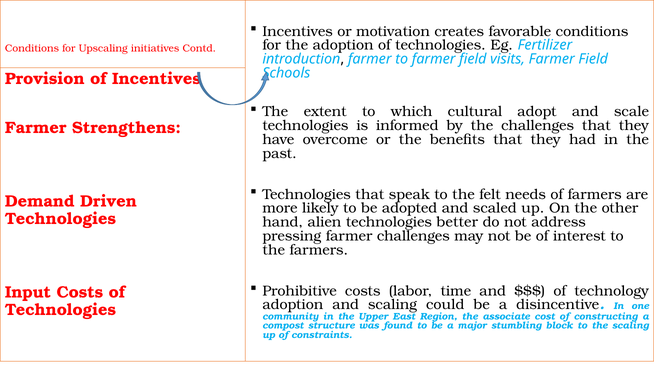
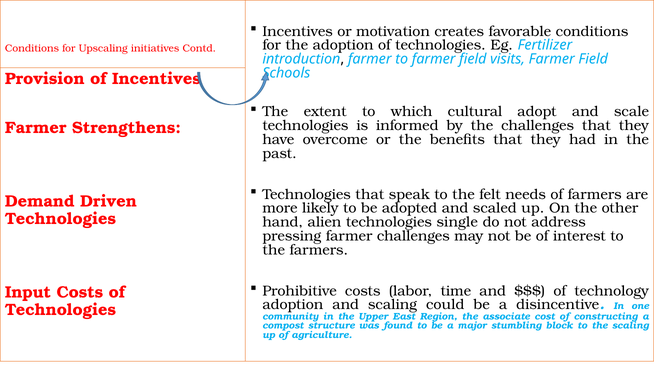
better: better -> single (457, 222)
constraints: constraints -> agriculture (322, 335)
